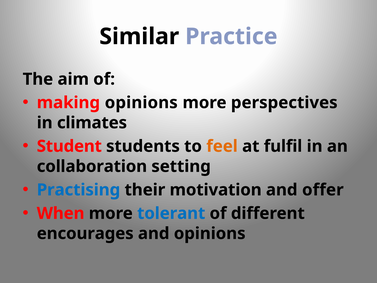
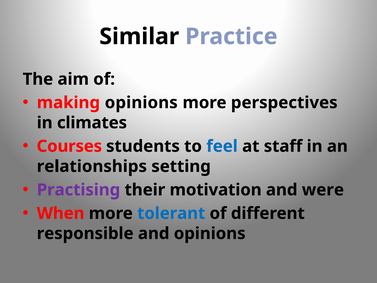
Student: Student -> Courses (69, 146)
feel colour: orange -> blue (222, 146)
fulfil: fulfil -> staff (283, 146)
collaboration: collaboration -> relationships (92, 166)
Practising colour: blue -> purple (78, 190)
offer: offer -> were (323, 190)
encourages: encourages -> responsible (85, 233)
